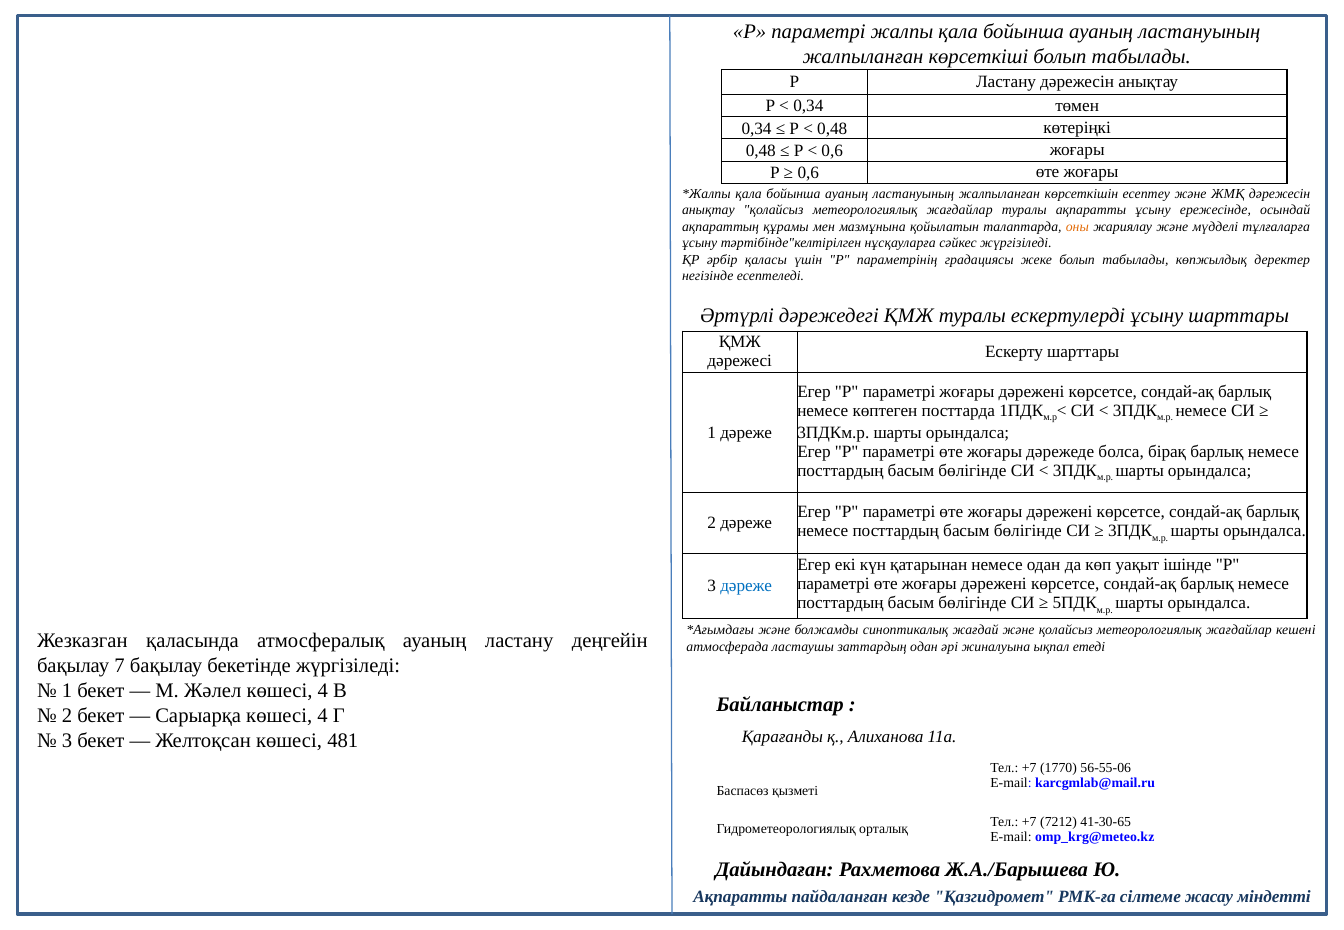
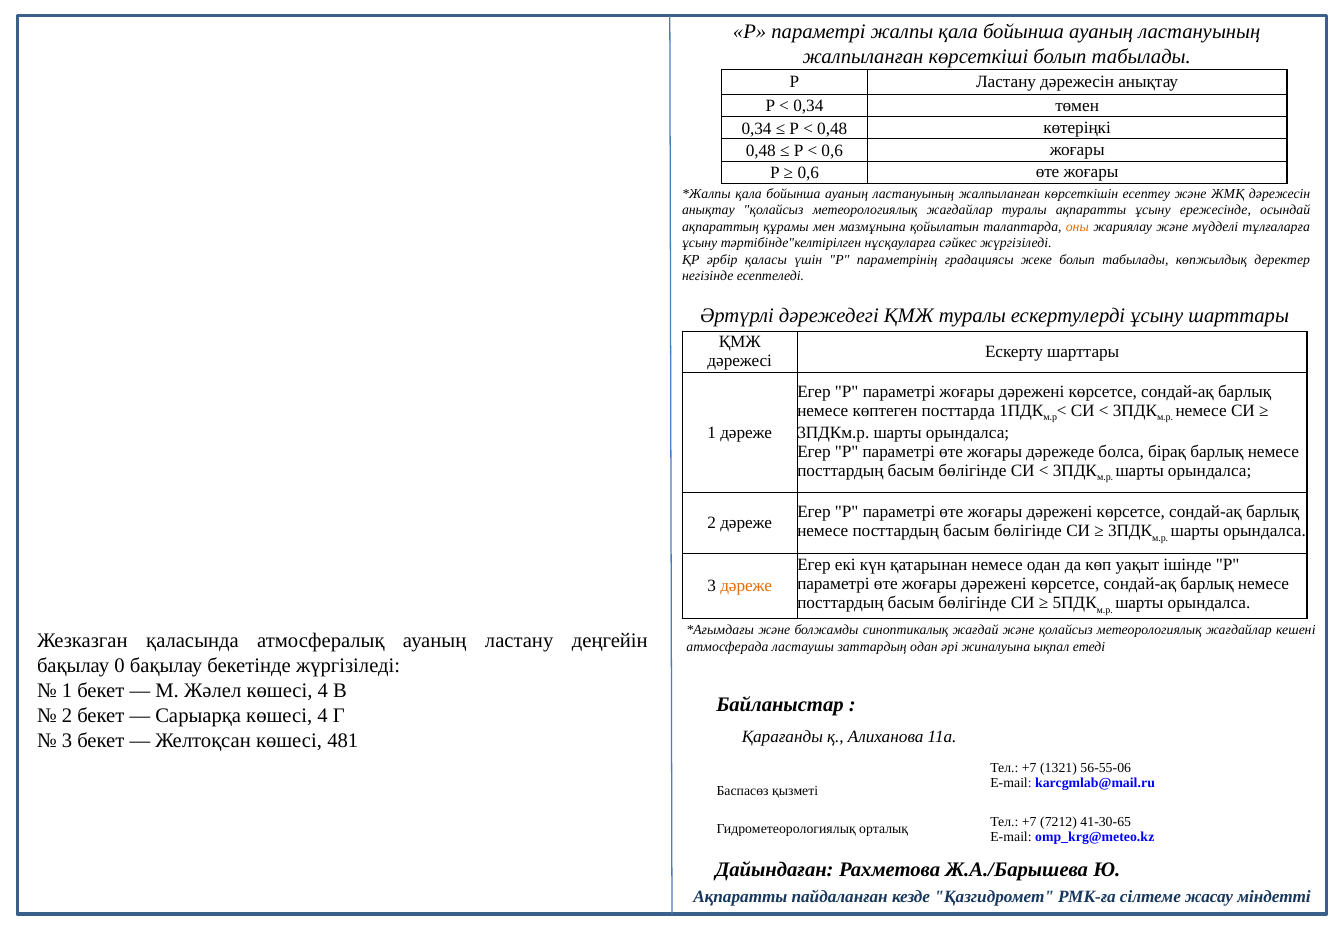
дәреже colour: blue -> orange (746, 586)
7: 7 -> 0 (120, 666)
1770: 1770 -> 1321 (1059, 768)
